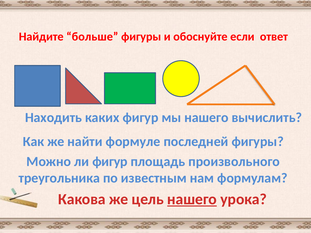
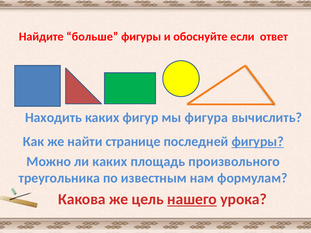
мы нашего: нашего -> фигура (206, 118)
формуле: формуле -> странице (133, 142)
фигуры underline: none -> present (258, 142)
ли фигур: фигур -> каких (110, 162)
